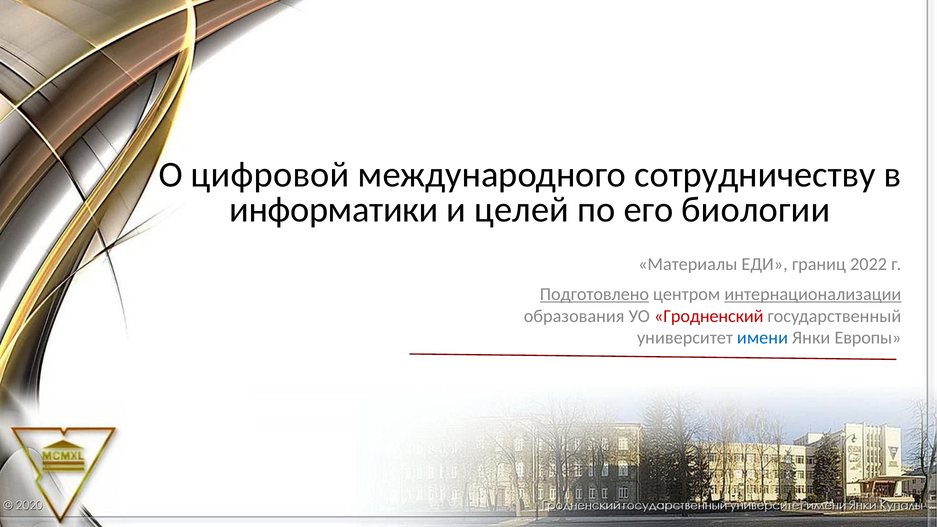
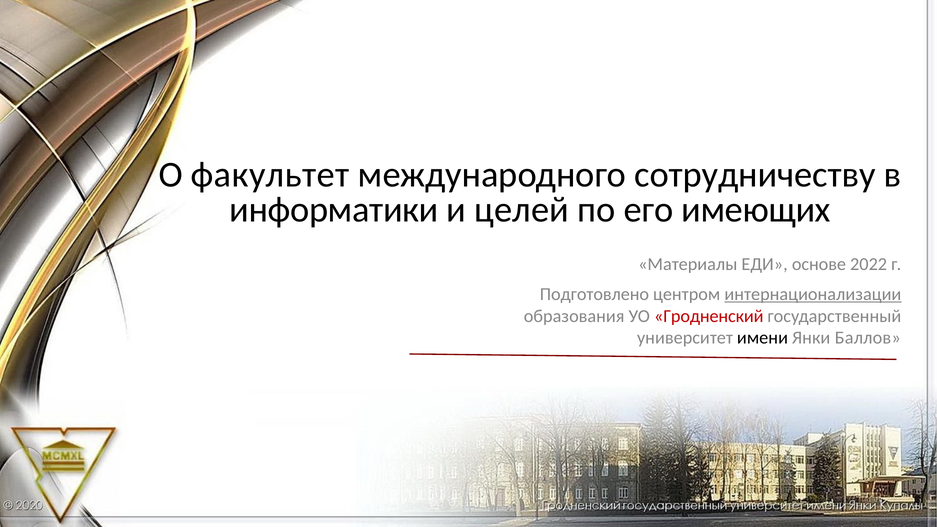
цифровой: цифровой -> факультет (270, 175)
биологии: биологии -> имеющих (756, 210)
границ: границ -> основе (819, 264)
Подготовлено underline: present -> none (594, 294)
имени colour: blue -> black (762, 338)
Европы: Европы -> Баллов (868, 338)
